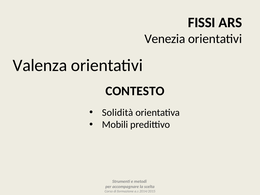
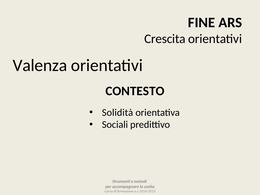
FISSI: FISSI -> FINE (202, 22)
Venezia: Venezia -> Crescita (165, 39)
Mobili: Mobili -> Sociali (115, 125)
